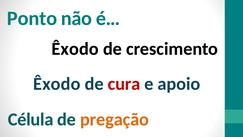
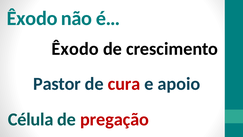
Ponto: Ponto -> Êxodo (32, 18)
Êxodo: Êxodo -> Pastor (57, 84)
pregação colour: orange -> red (115, 119)
